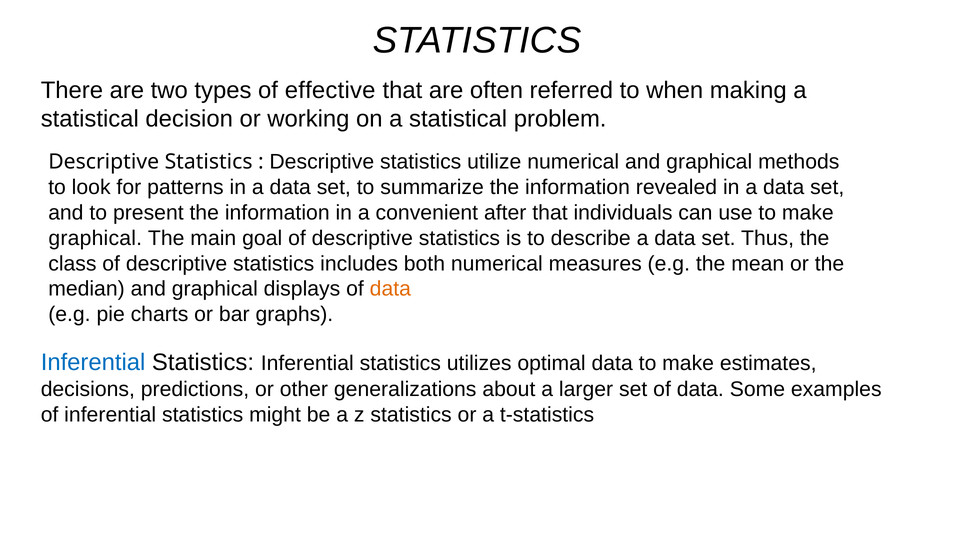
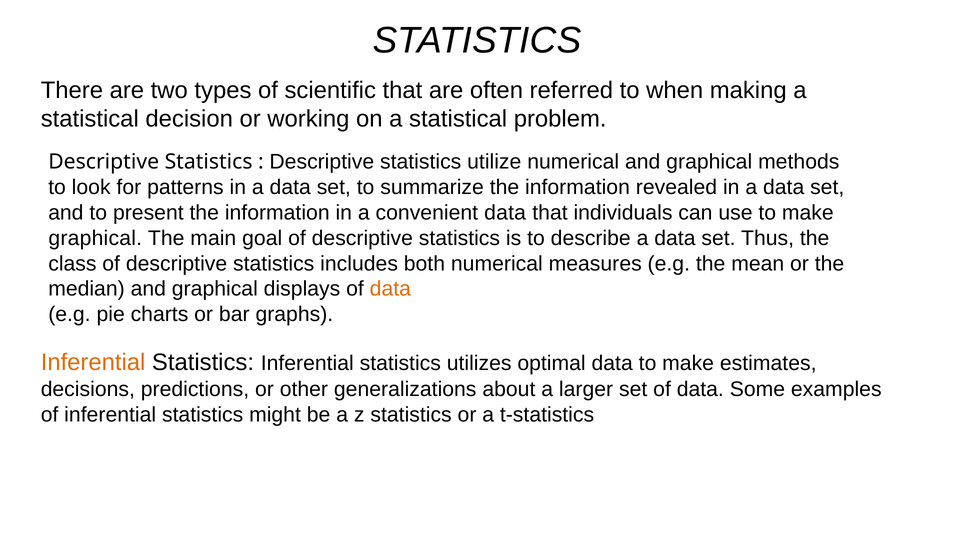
effective: effective -> scientific (330, 91)
convenient after: after -> data (505, 213)
Inferential colour: blue -> orange (93, 363)
